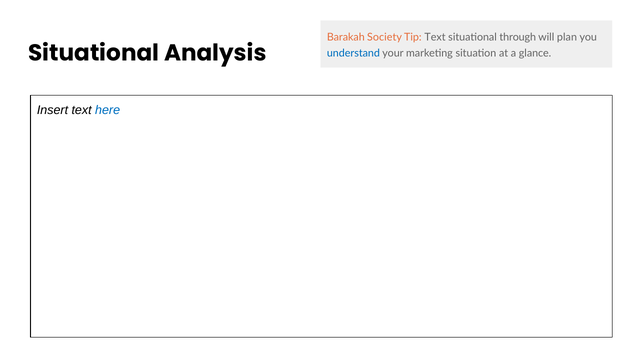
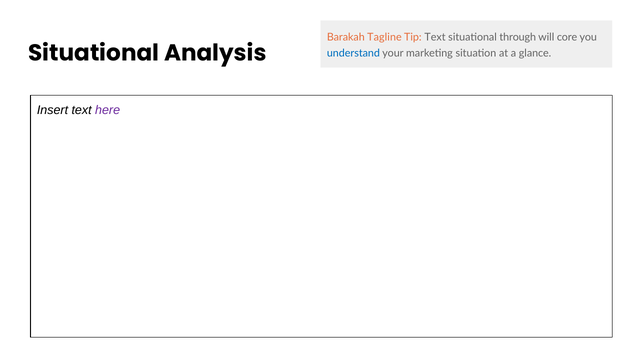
Society: Society -> Tagline (384, 37)
plan: plan -> core (567, 37)
here colour: blue -> purple (108, 110)
